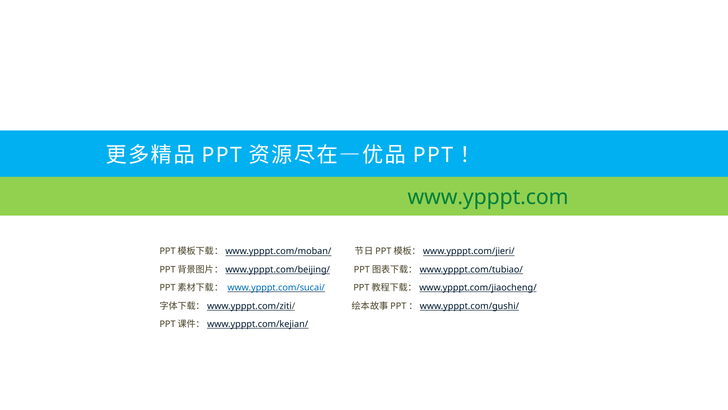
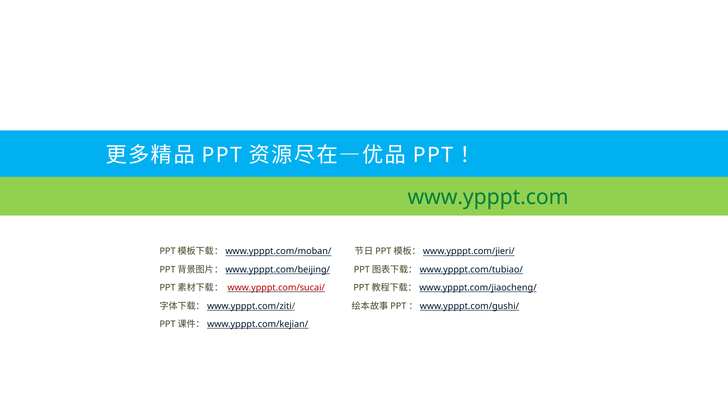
www.ypppt.com/sucai/ colour: blue -> red (276, 287)
